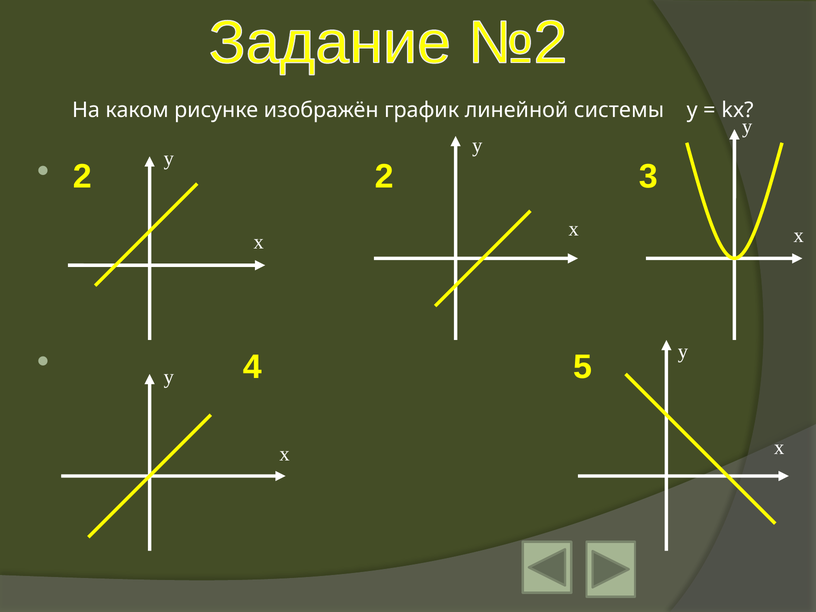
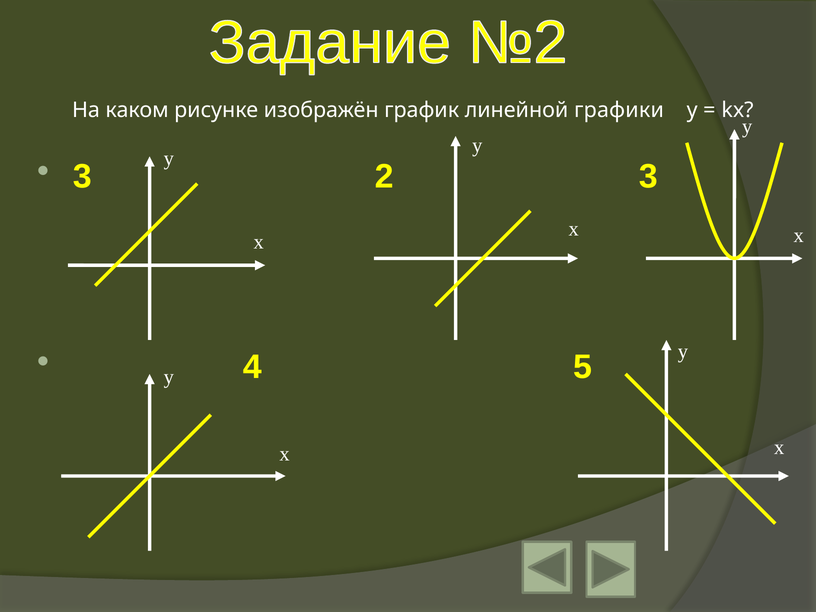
системы: системы -> графики (619, 110)
2: 2 -> 3 (82, 176)
